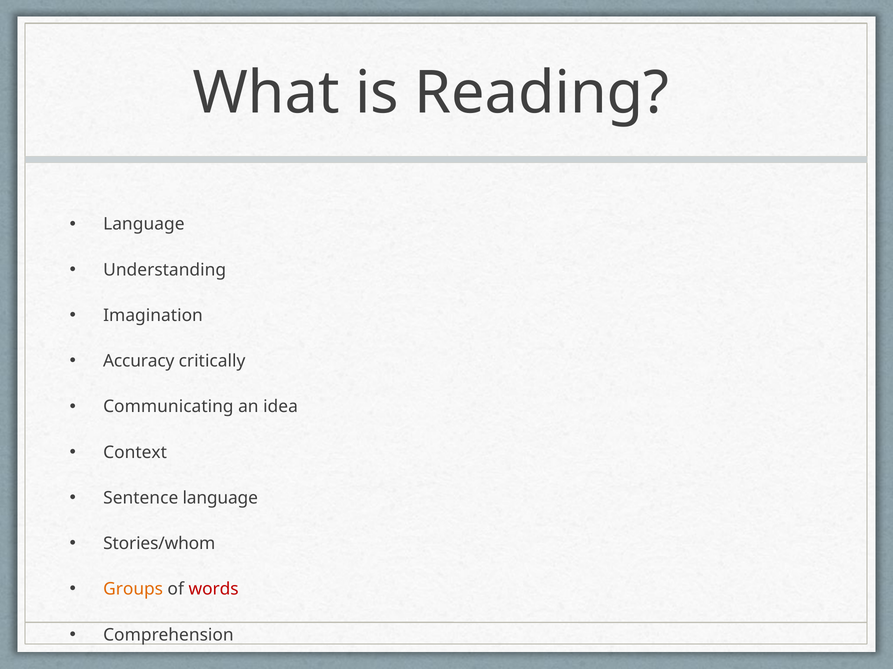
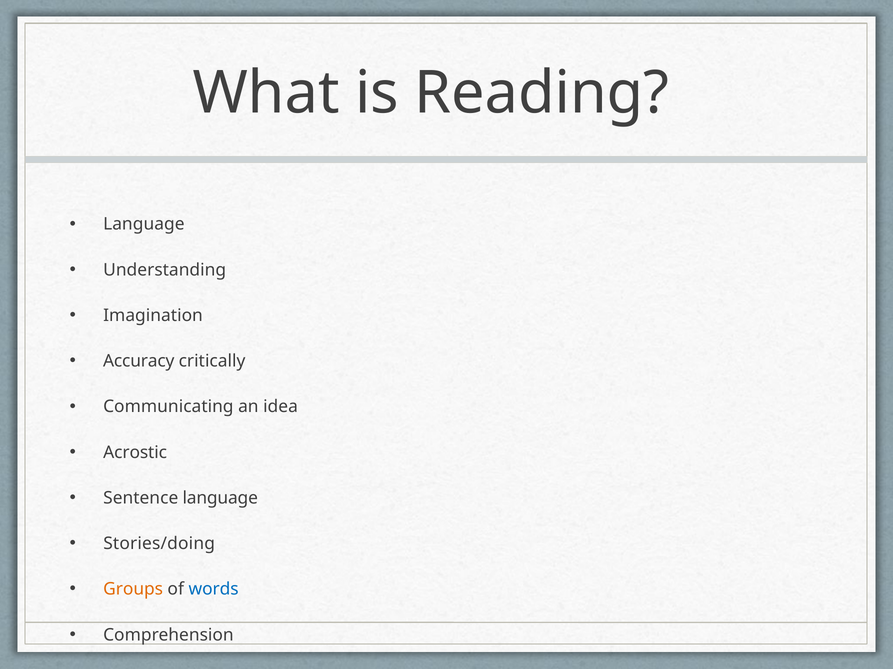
Context: Context -> Acrostic (135, 453)
Stories/whom: Stories/whom -> Stories/doing (159, 544)
words colour: red -> blue (214, 590)
